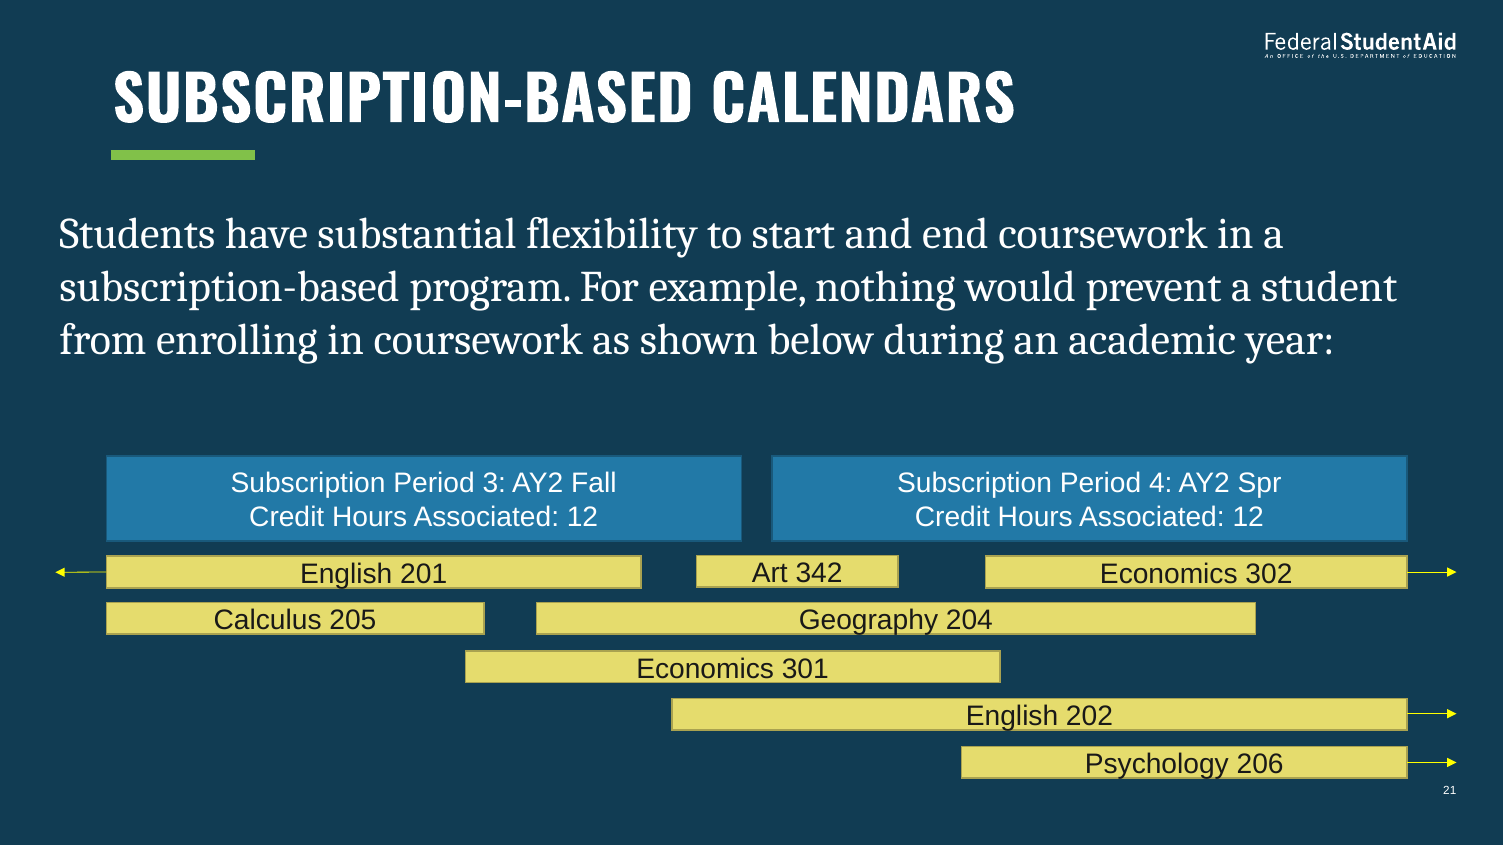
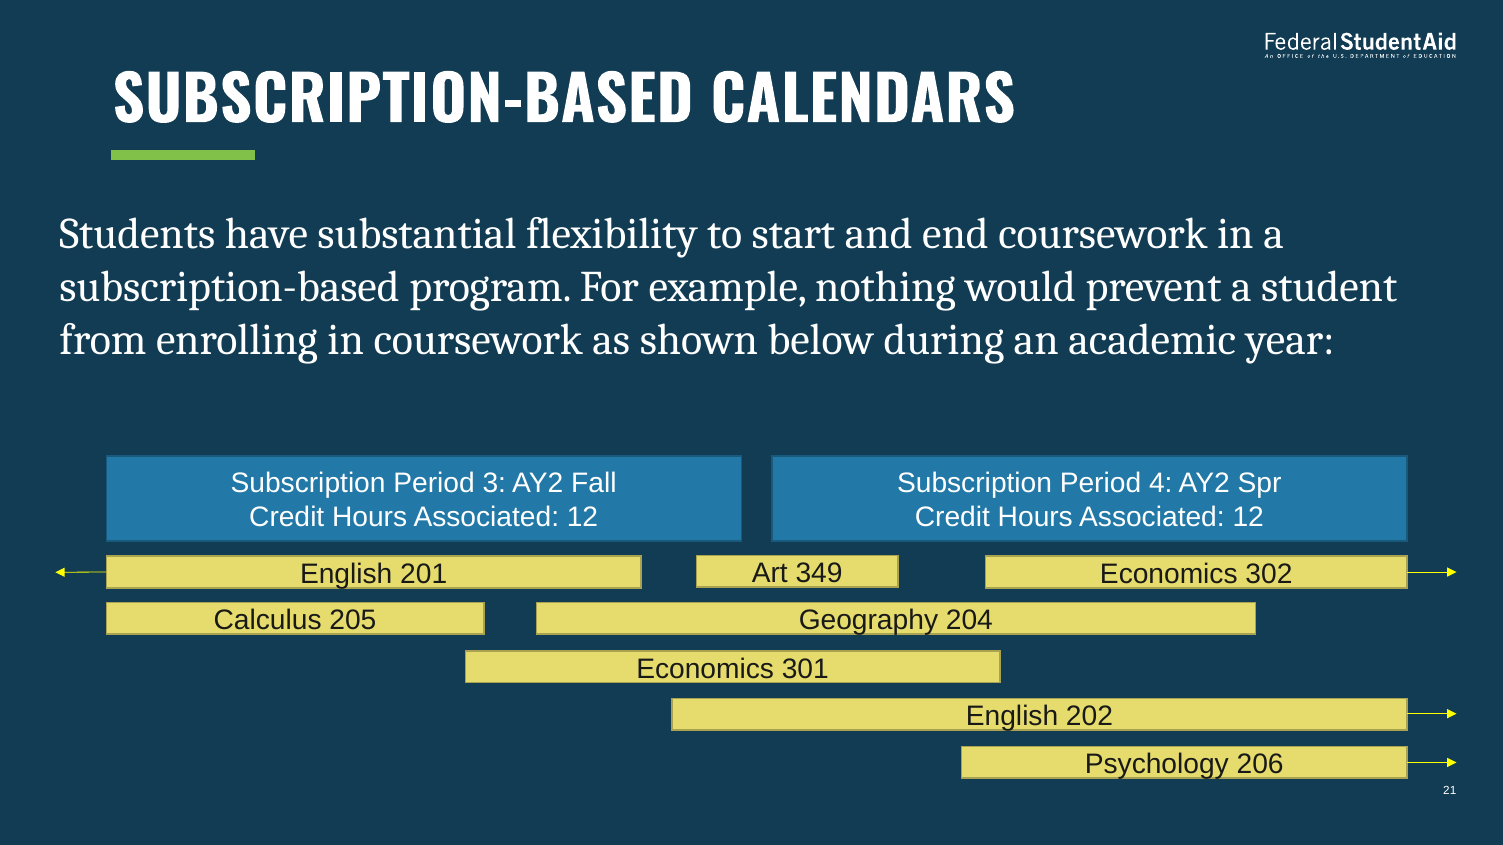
342: 342 -> 349 (819, 573)
